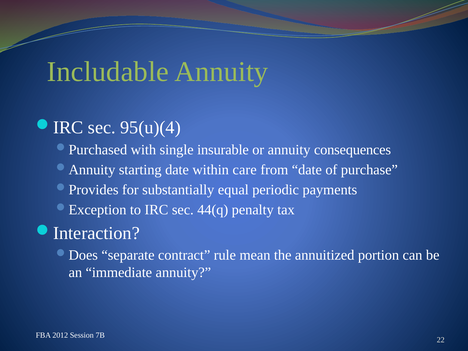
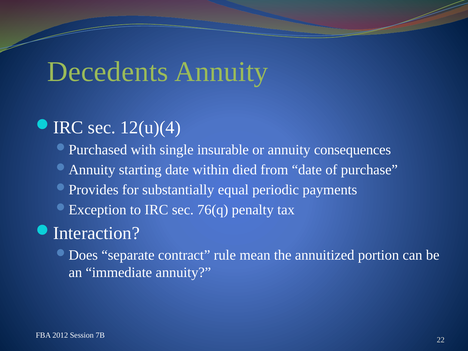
Includable: Includable -> Decedents (108, 72)
95(u)(4: 95(u)(4 -> 12(u)(4 (150, 128)
care: care -> died (245, 170)
44(q: 44(q -> 76(q (213, 210)
